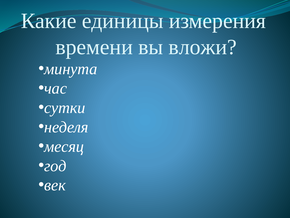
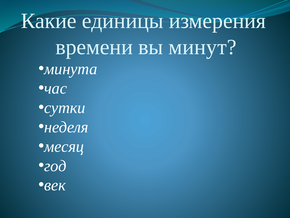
вложи: вложи -> минут (203, 47)
